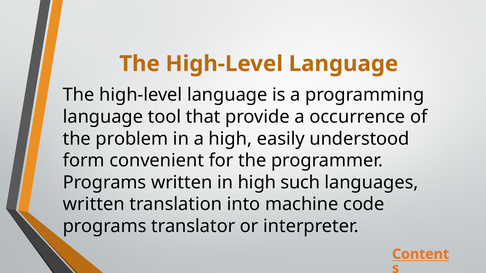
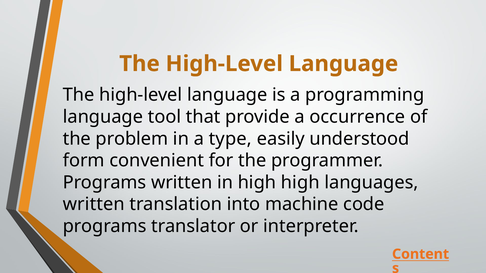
a high: high -> type (230, 139)
high such: such -> high (300, 183)
